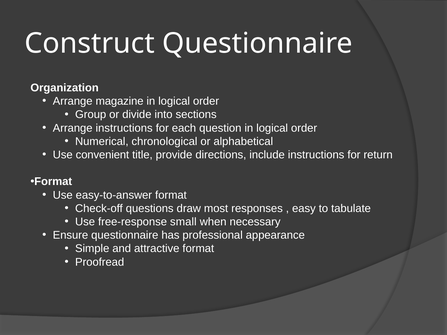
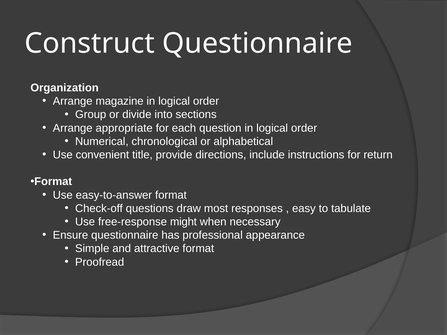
Arrange instructions: instructions -> appropriate (124, 128)
small: small -> might (183, 222)
